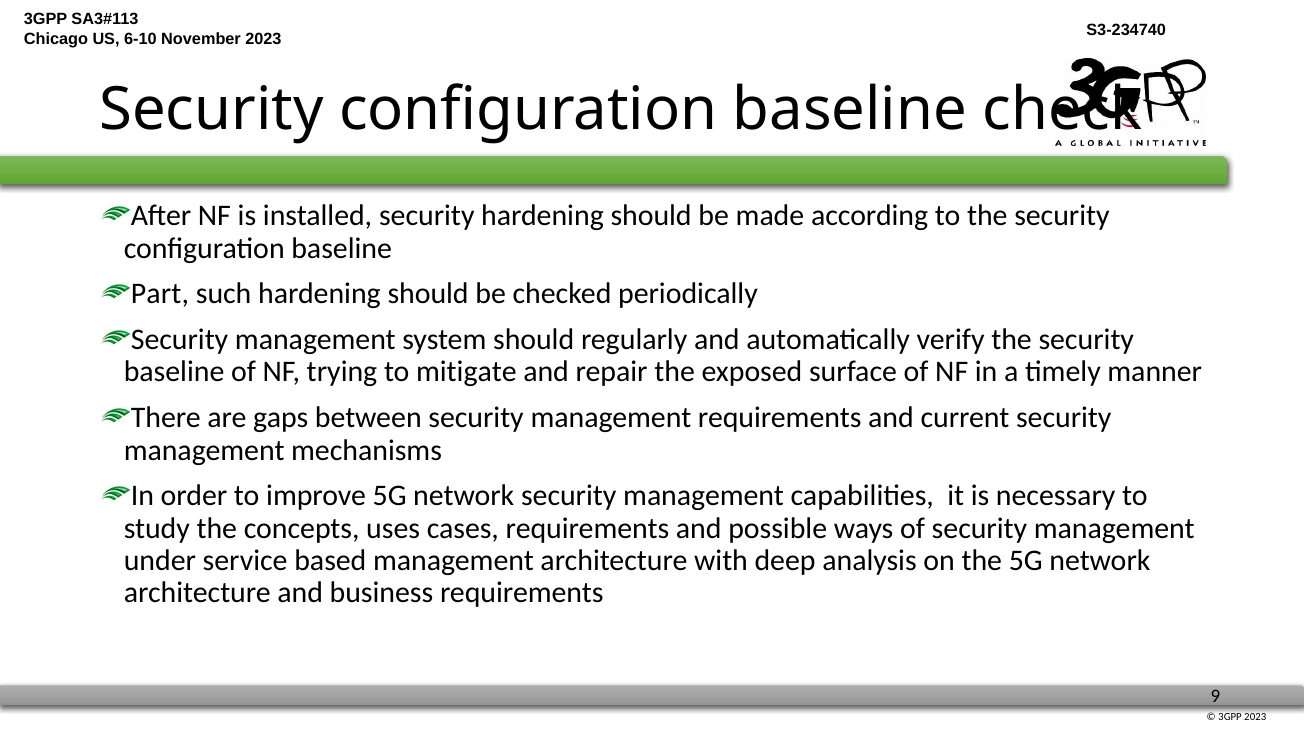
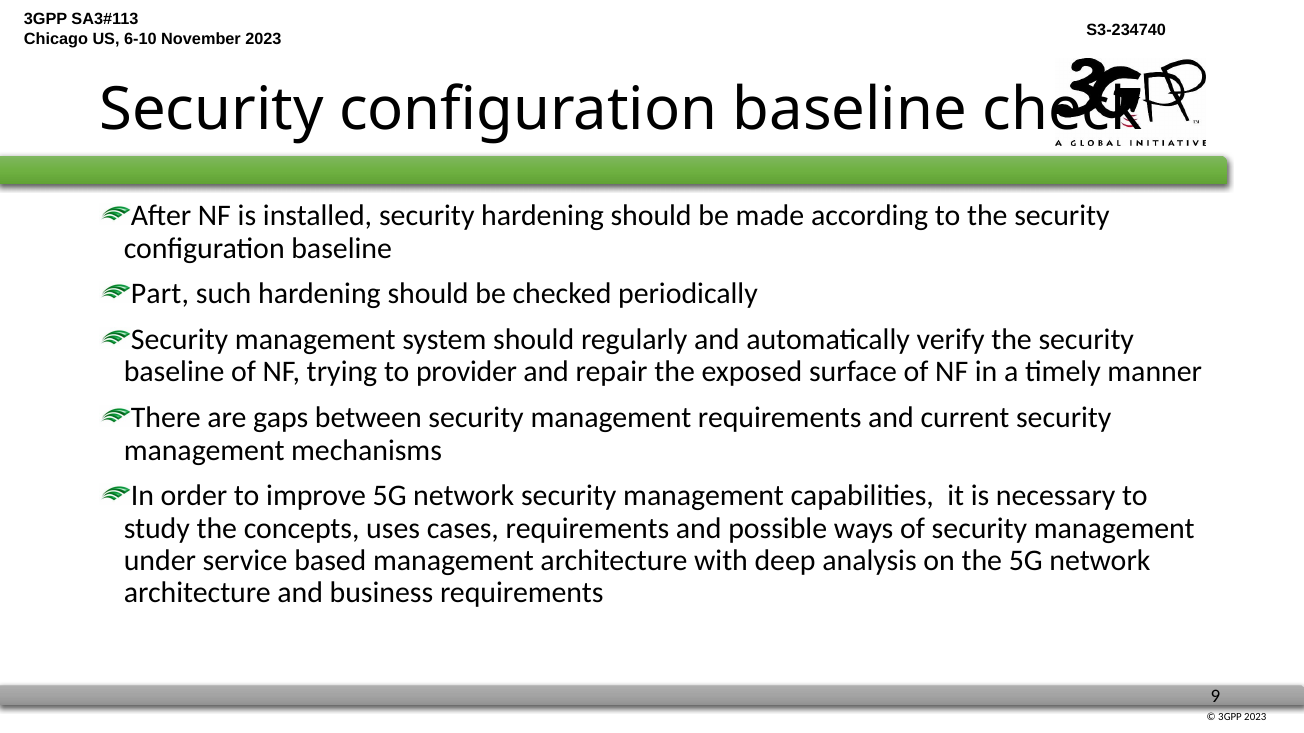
mitigate: mitigate -> provider (467, 372)
